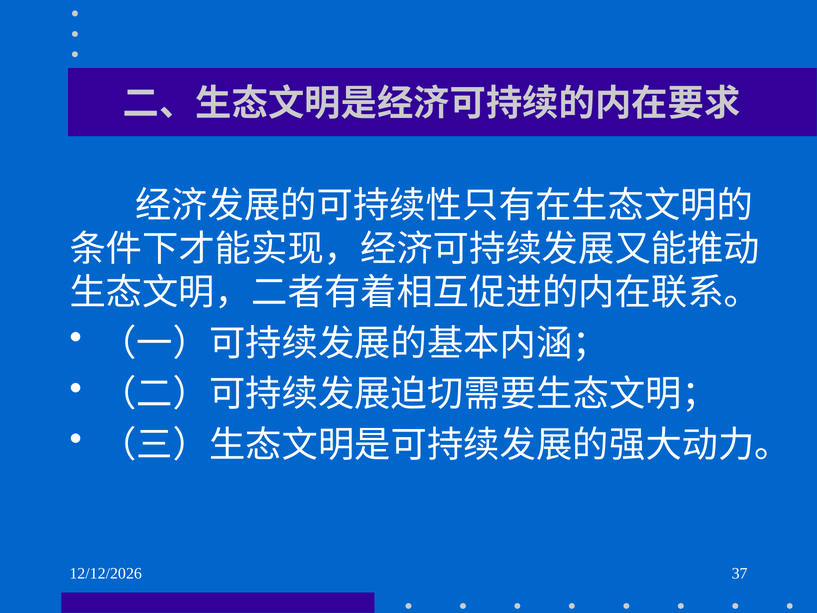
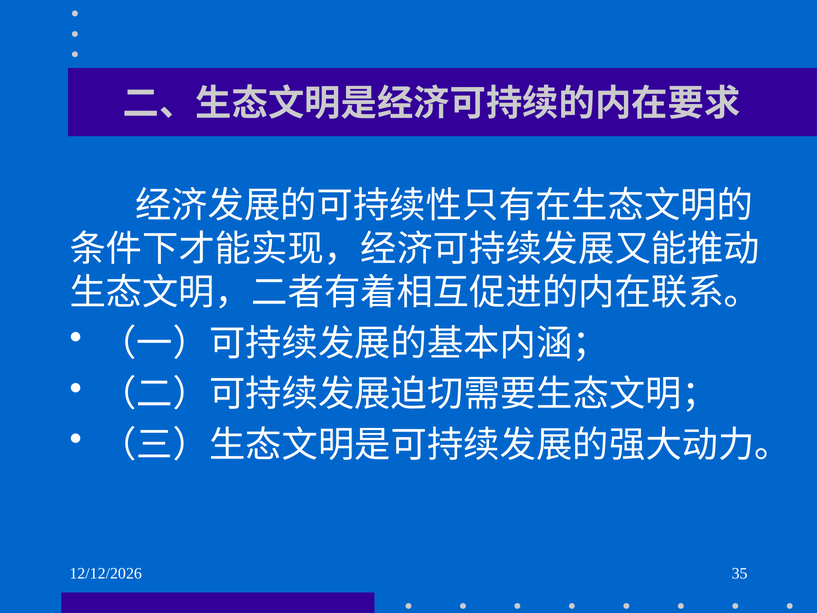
37: 37 -> 35 (740, 573)
